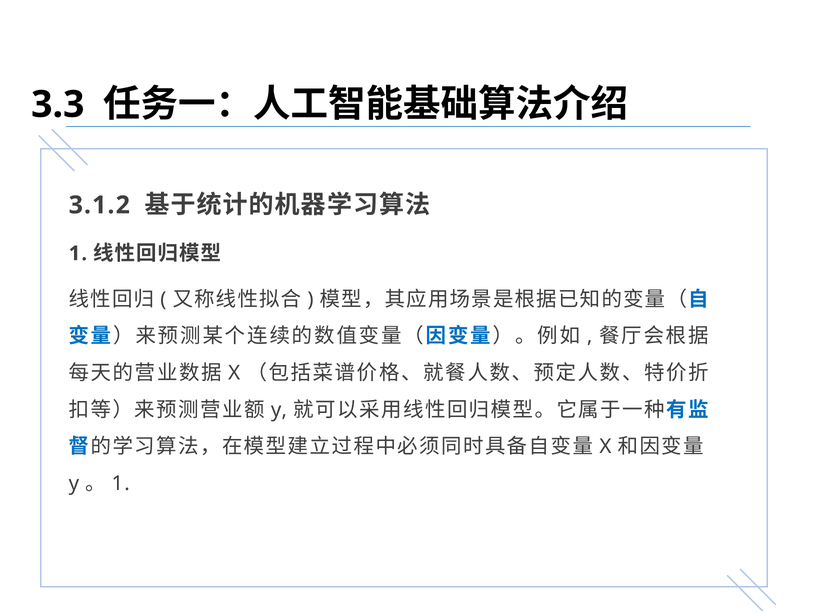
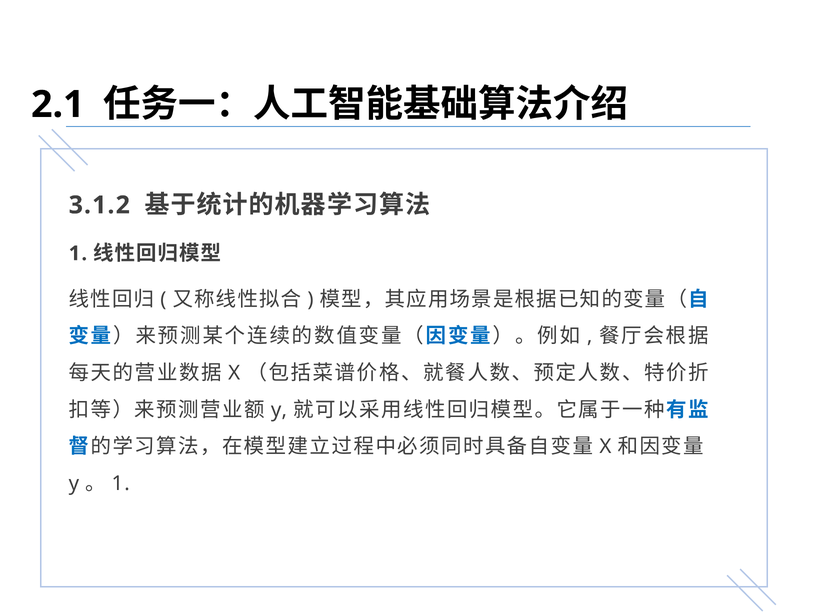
3.3: 3.3 -> 2.1 (58, 104)
